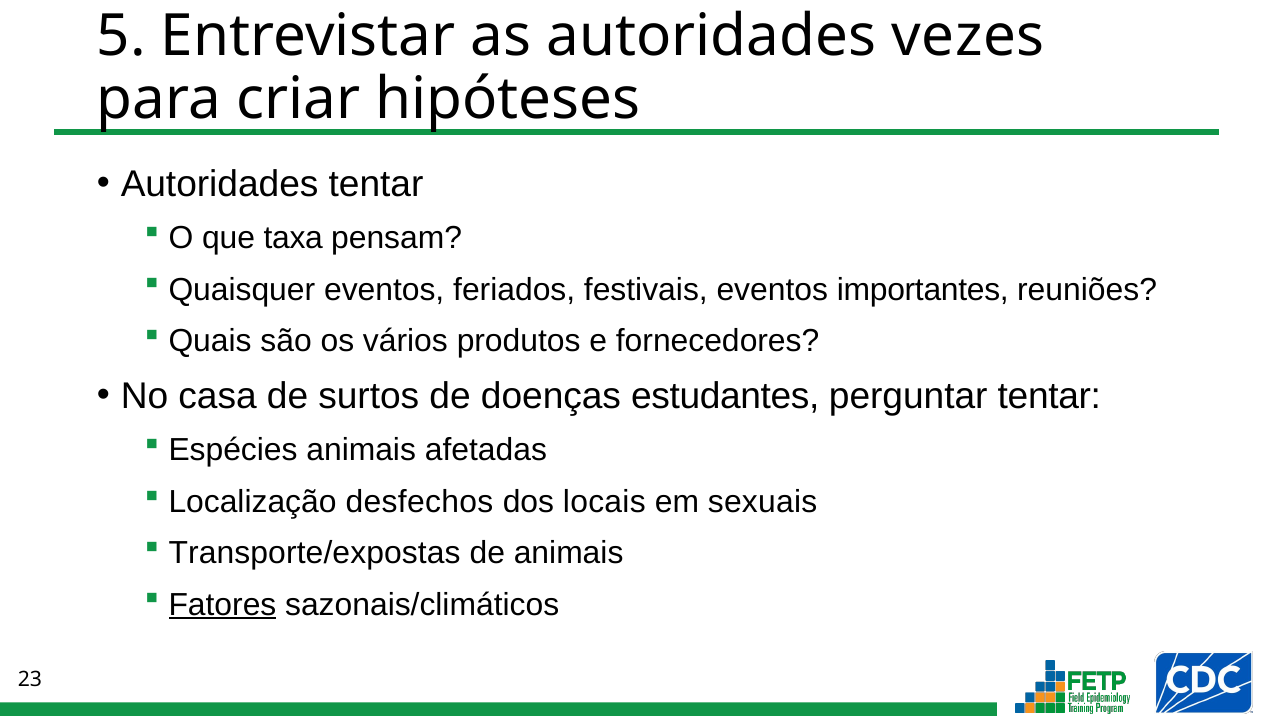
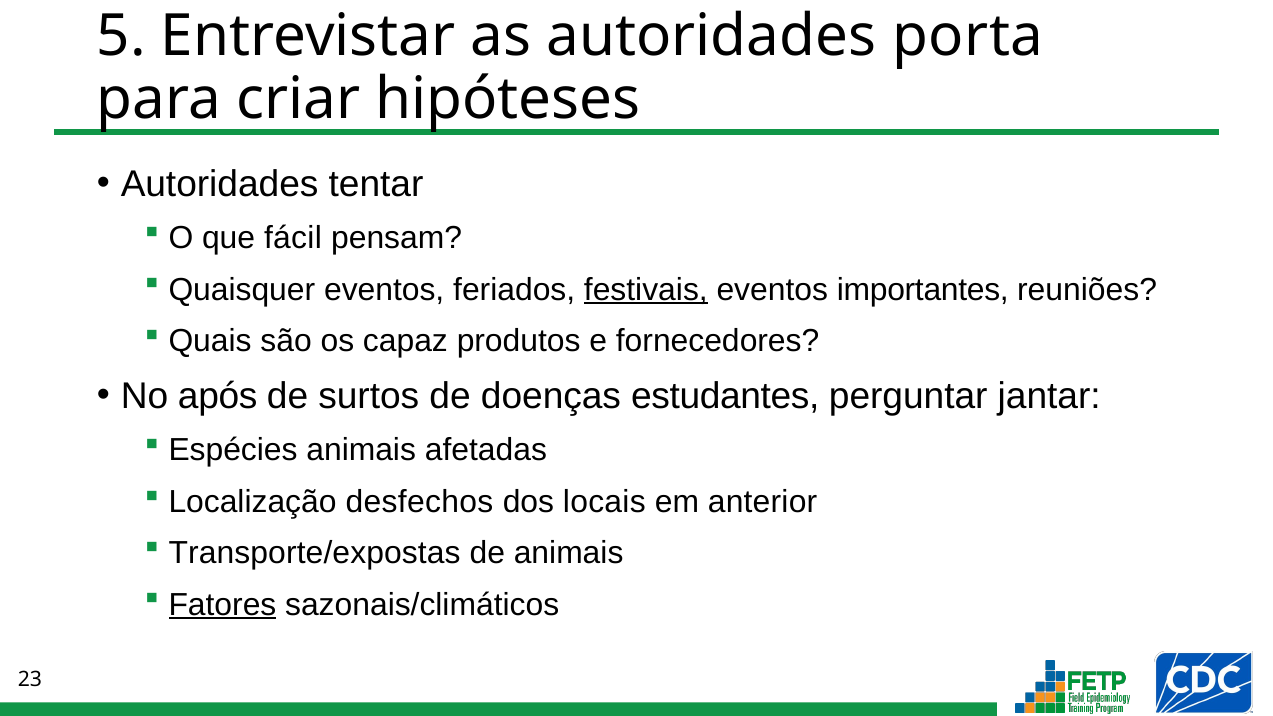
vezes: vezes -> porta (968, 36)
taxa: taxa -> fácil (293, 238)
festivais underline: none -> present (646, 290)
vários: vários -> capaz (405, 341)
casa: casa -> após (218, 396)
perguntar tentar: tentar -> jantar (1049, 396)
sexuais: sexuais -> anterior (763, 502)
